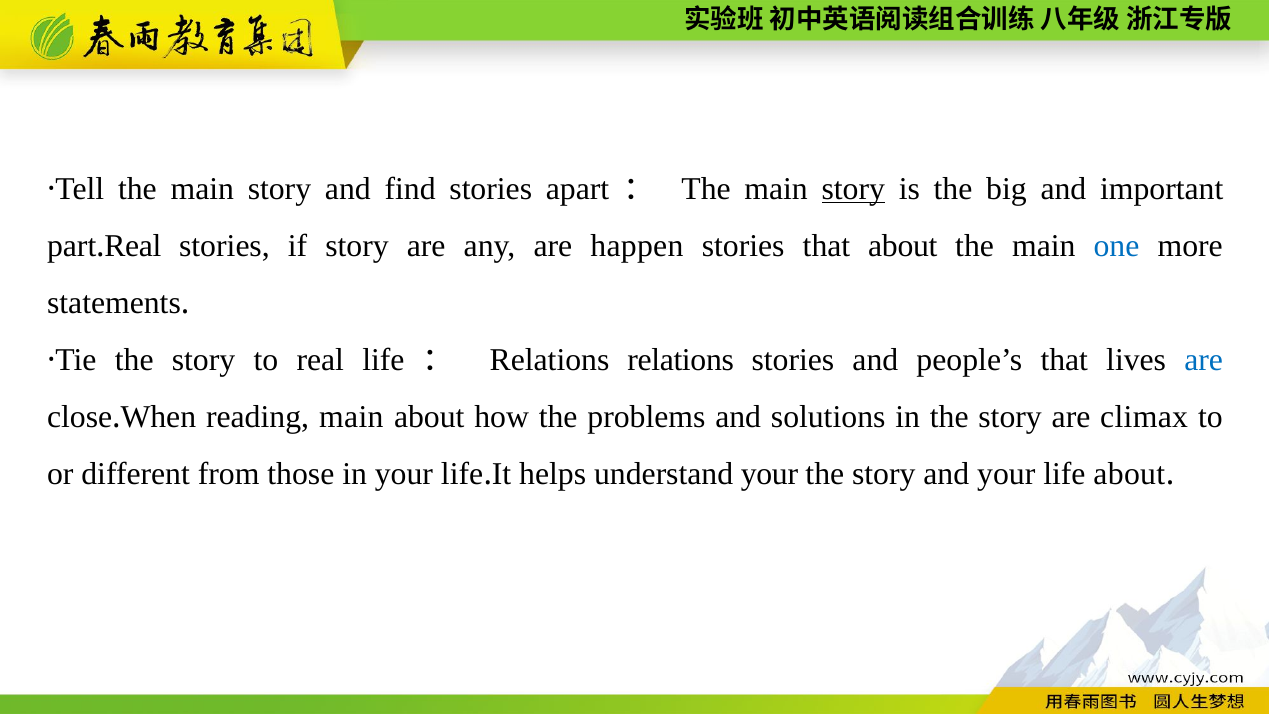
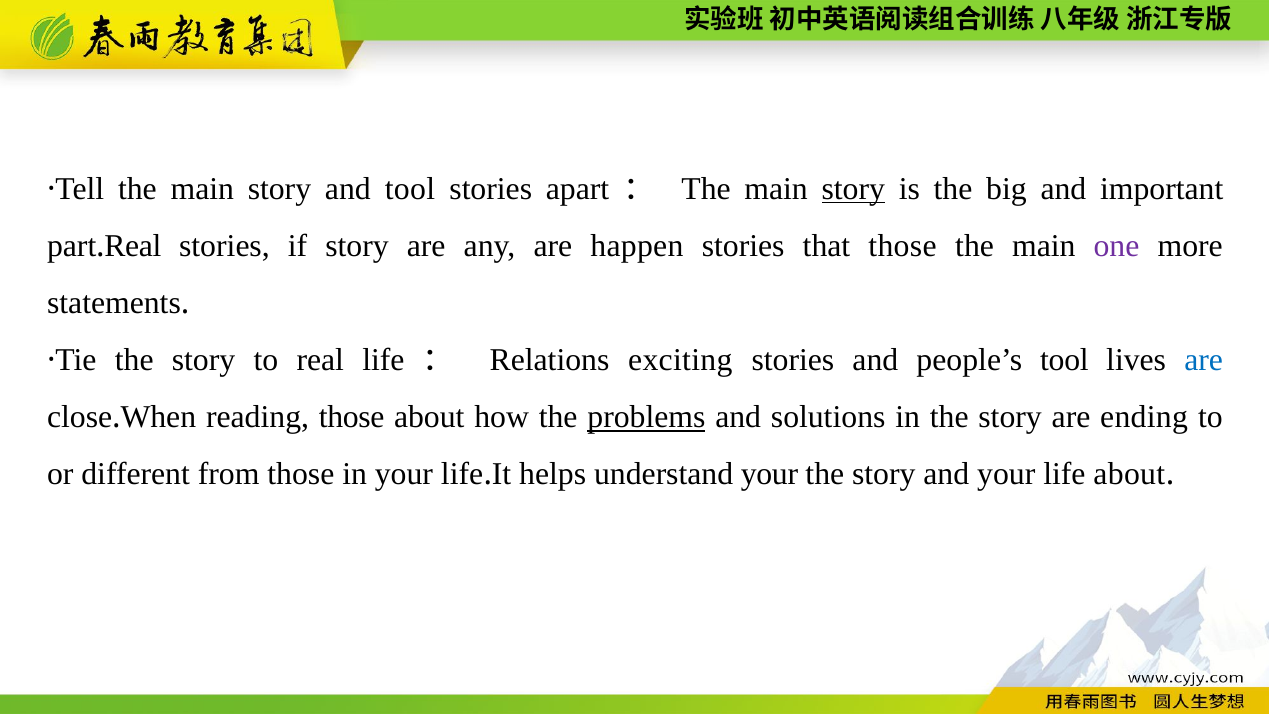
and find: find -> tool (410, 189)
that about: about -> those (903, 246)
one colour: blue -> purple (1116, 246)
Relations relations: relations -> exciting (680, 360)
people’s that: that -> tool (1064, 360)
reading main: main -> those (352, 417)
problems underline: none -> present (646, 417)
climax: climax -> ending (1144, 417)
